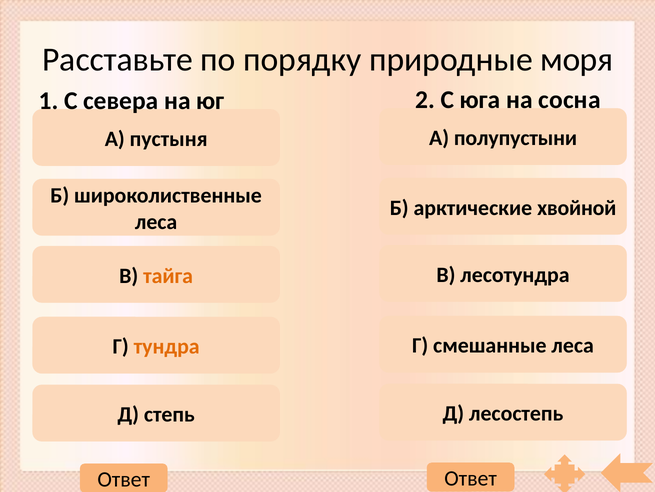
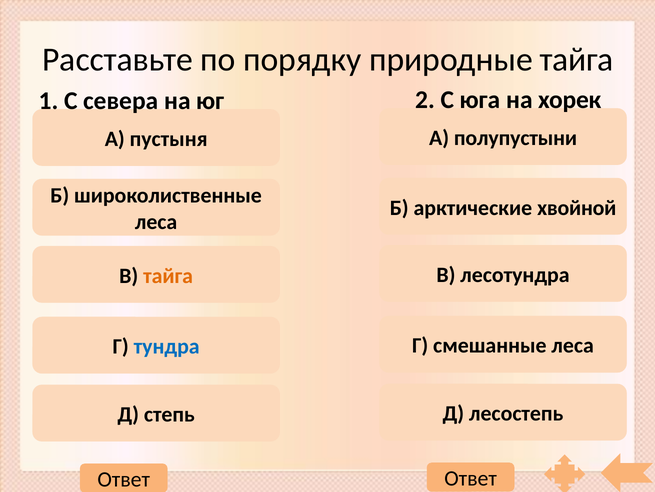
природные моря: моря -> тайга (577, 60)
сосна: сосна -> хорек (570, 100)
тундра colour: orange -> blue (167, 346)
